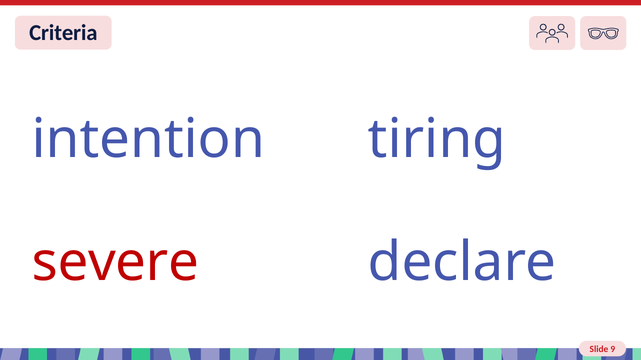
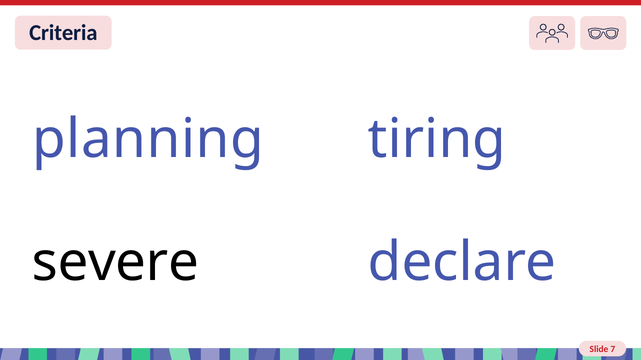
intention: intention -> planning (148, 139)
severe colour: red -> black (115, 263)
9: 9 -> 7 (613, 350)
